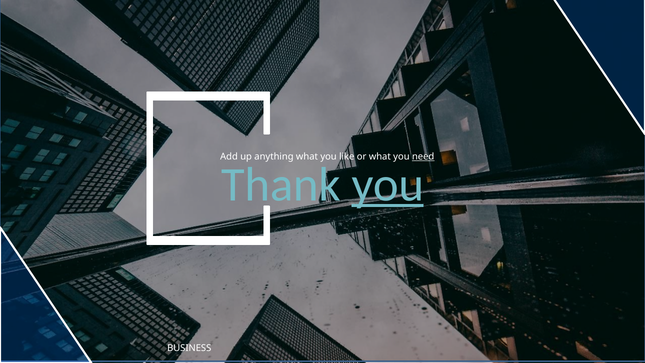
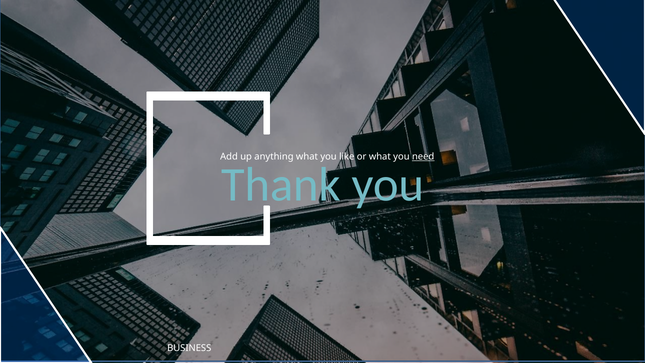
you underline: present -> none (388, 185)
